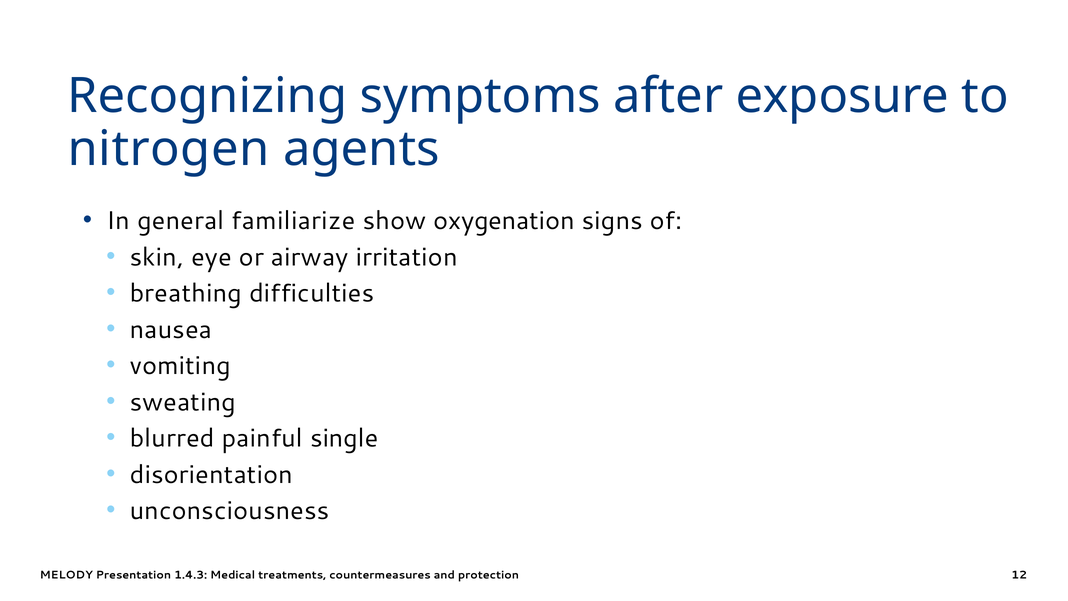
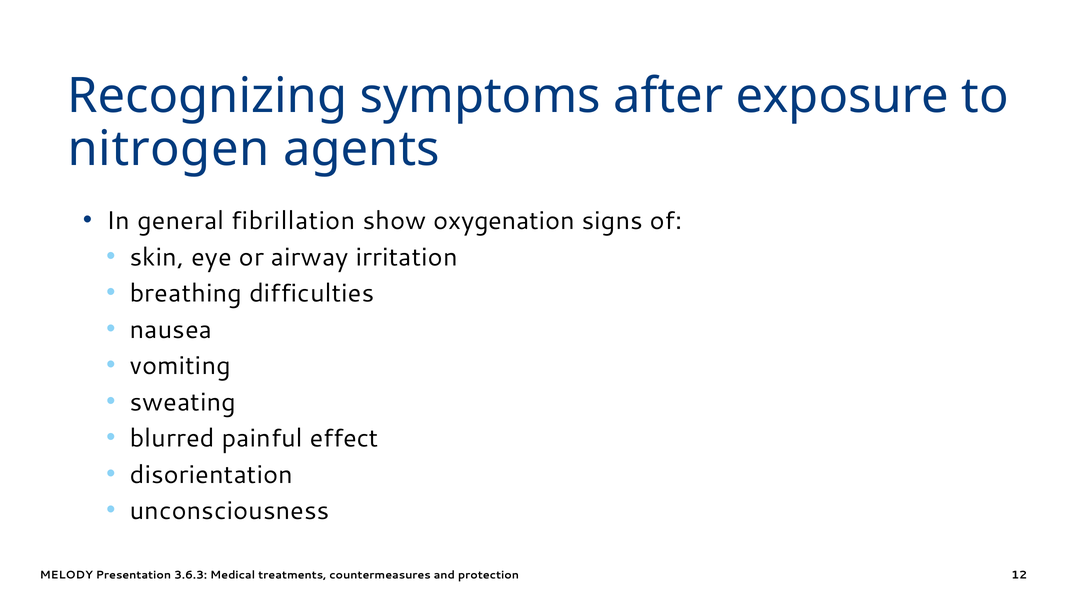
familiarize: familiarize -> fibrillation (293, 221)
single: single -> effect (344, 438)
1.4.3: 1.4.3 -> 3.6.3 (191, 575)
